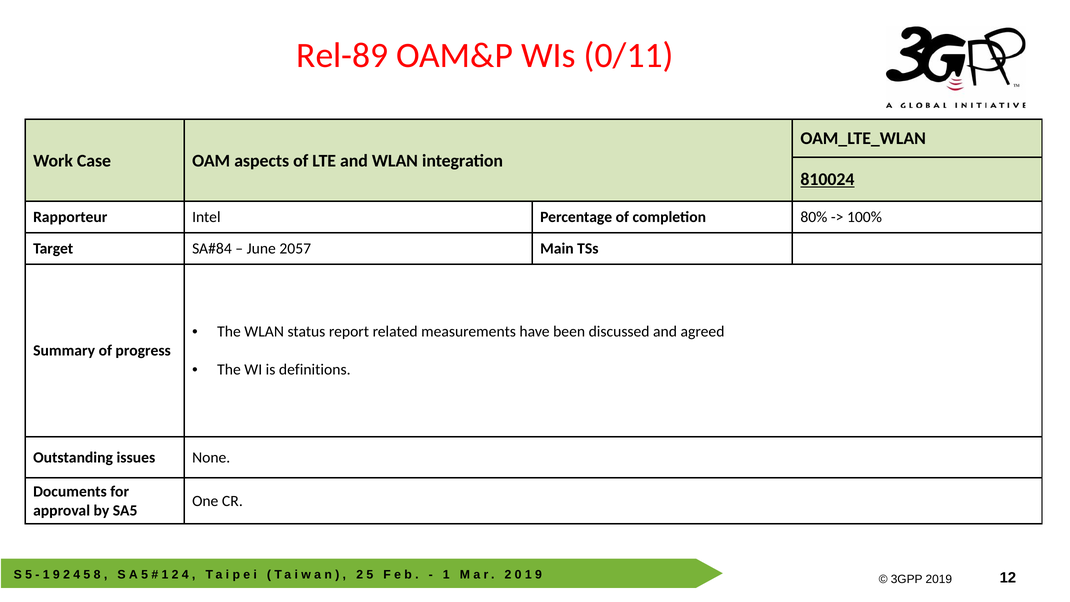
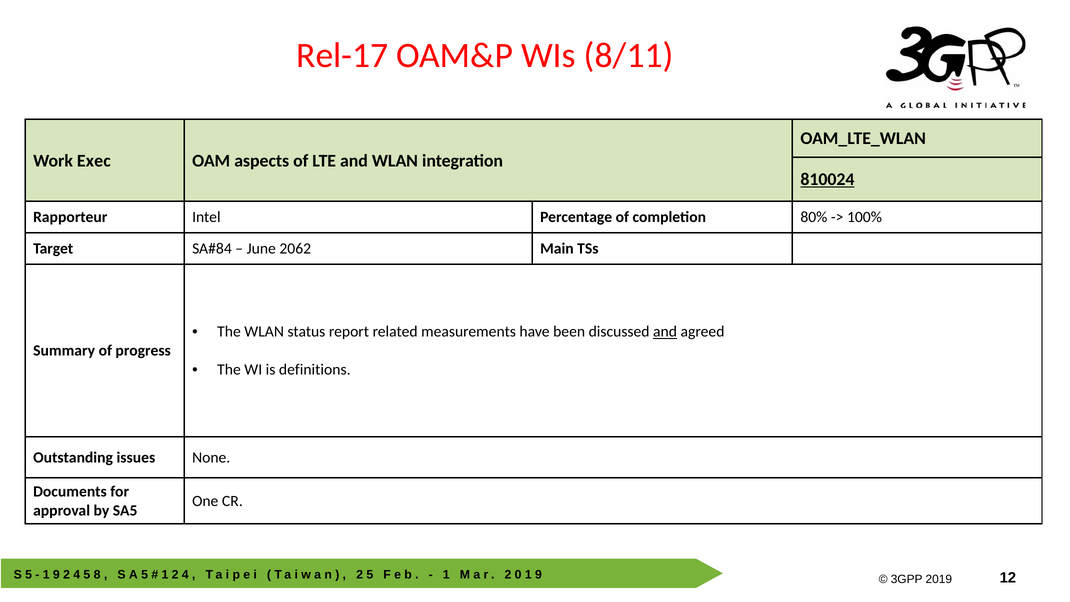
Rel-89: Rel-89 -> Rel-17 (342, 55)
0/11: 0/11 -> 8/11 (629, 55)
Case: Case -> Exec (94, 161)
2057: 2057 -> 2062 (295, 249)
and underline: none -> present (665, 332)
